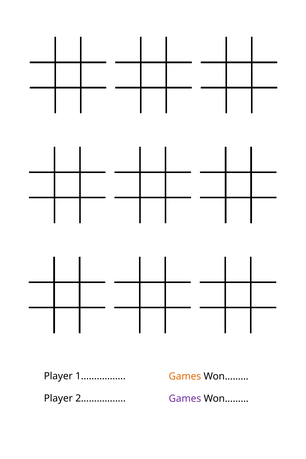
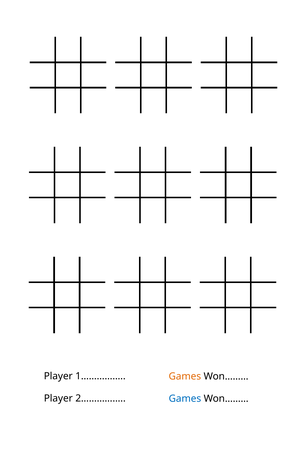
Games colour: purple -> blue (185, 399)
